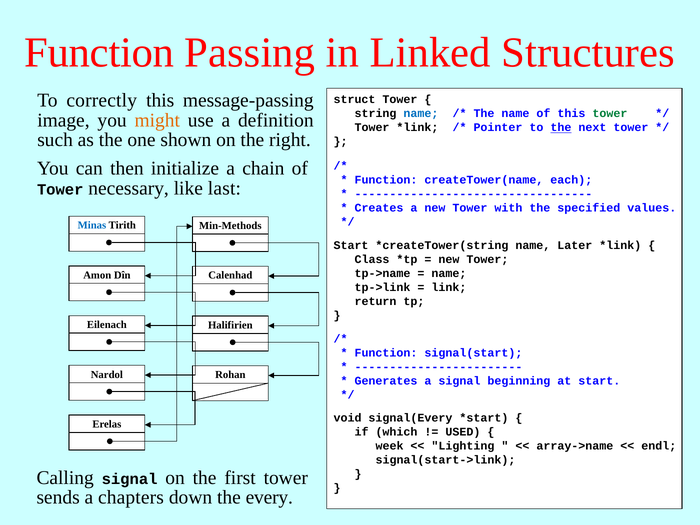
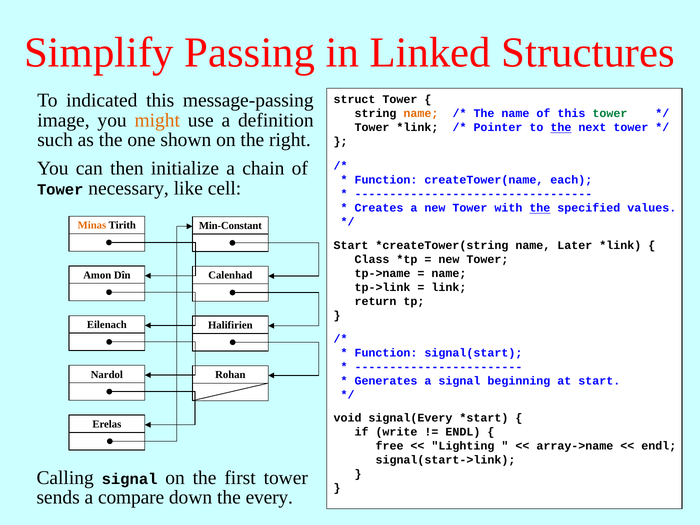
Function: Function -> Simplify (99, 53)
correctly: correctly -> indicated (102, 100)
name colour: blue -> orange (421, 114)
last: last -> cell (225, 188)
the underline: none -> present (540, 208)
Minas colour: blue -> orange (92, 225)
Min-Methods: Min-Methods -> Min-Constant (230, 226)
which: which -> write (396, 432)
USED: USED -> ENDL (463, 432)
week: week -> free (390, 446)
chapters: chapters -> compare (131, 497)
